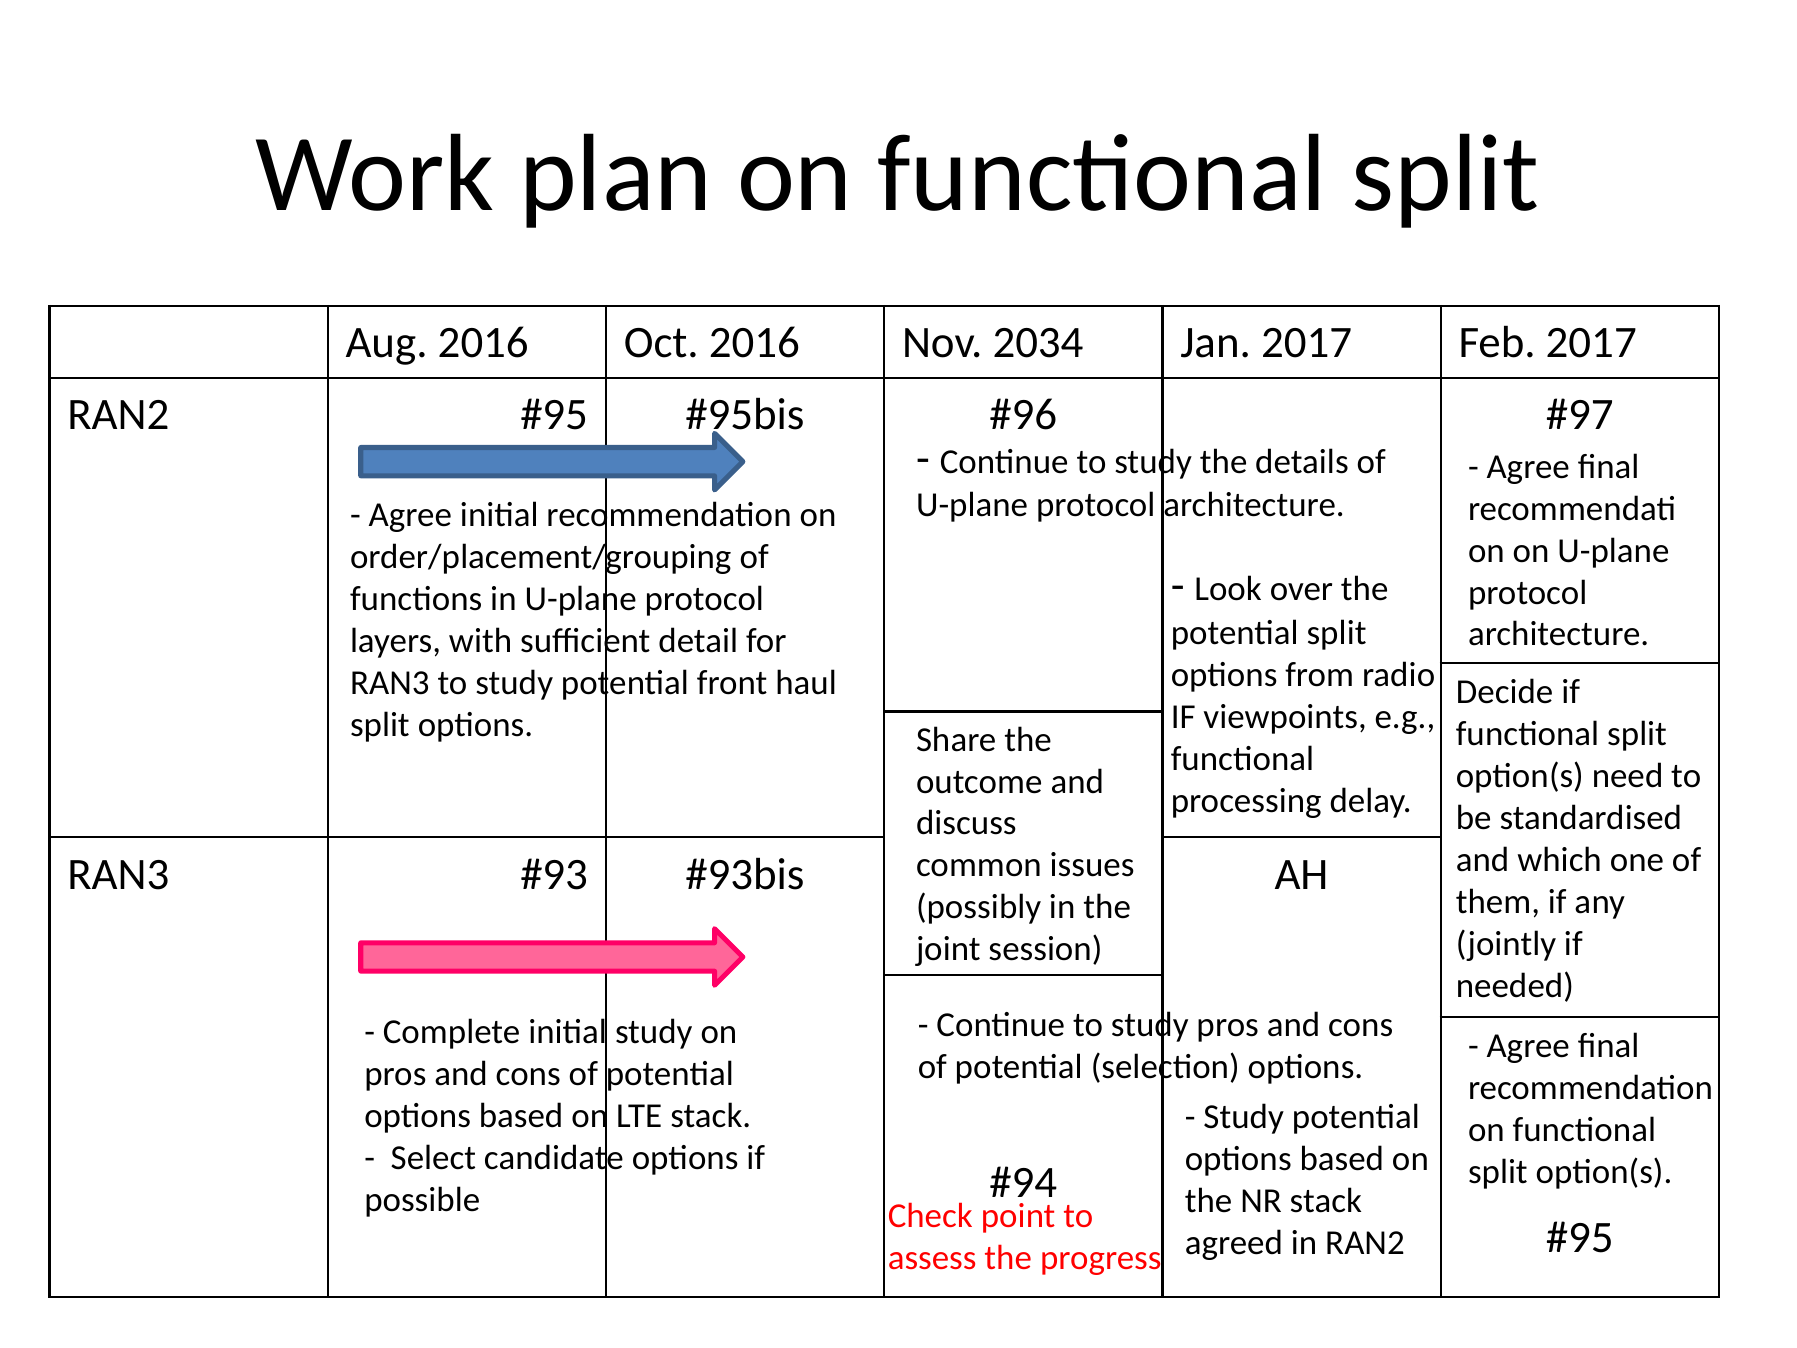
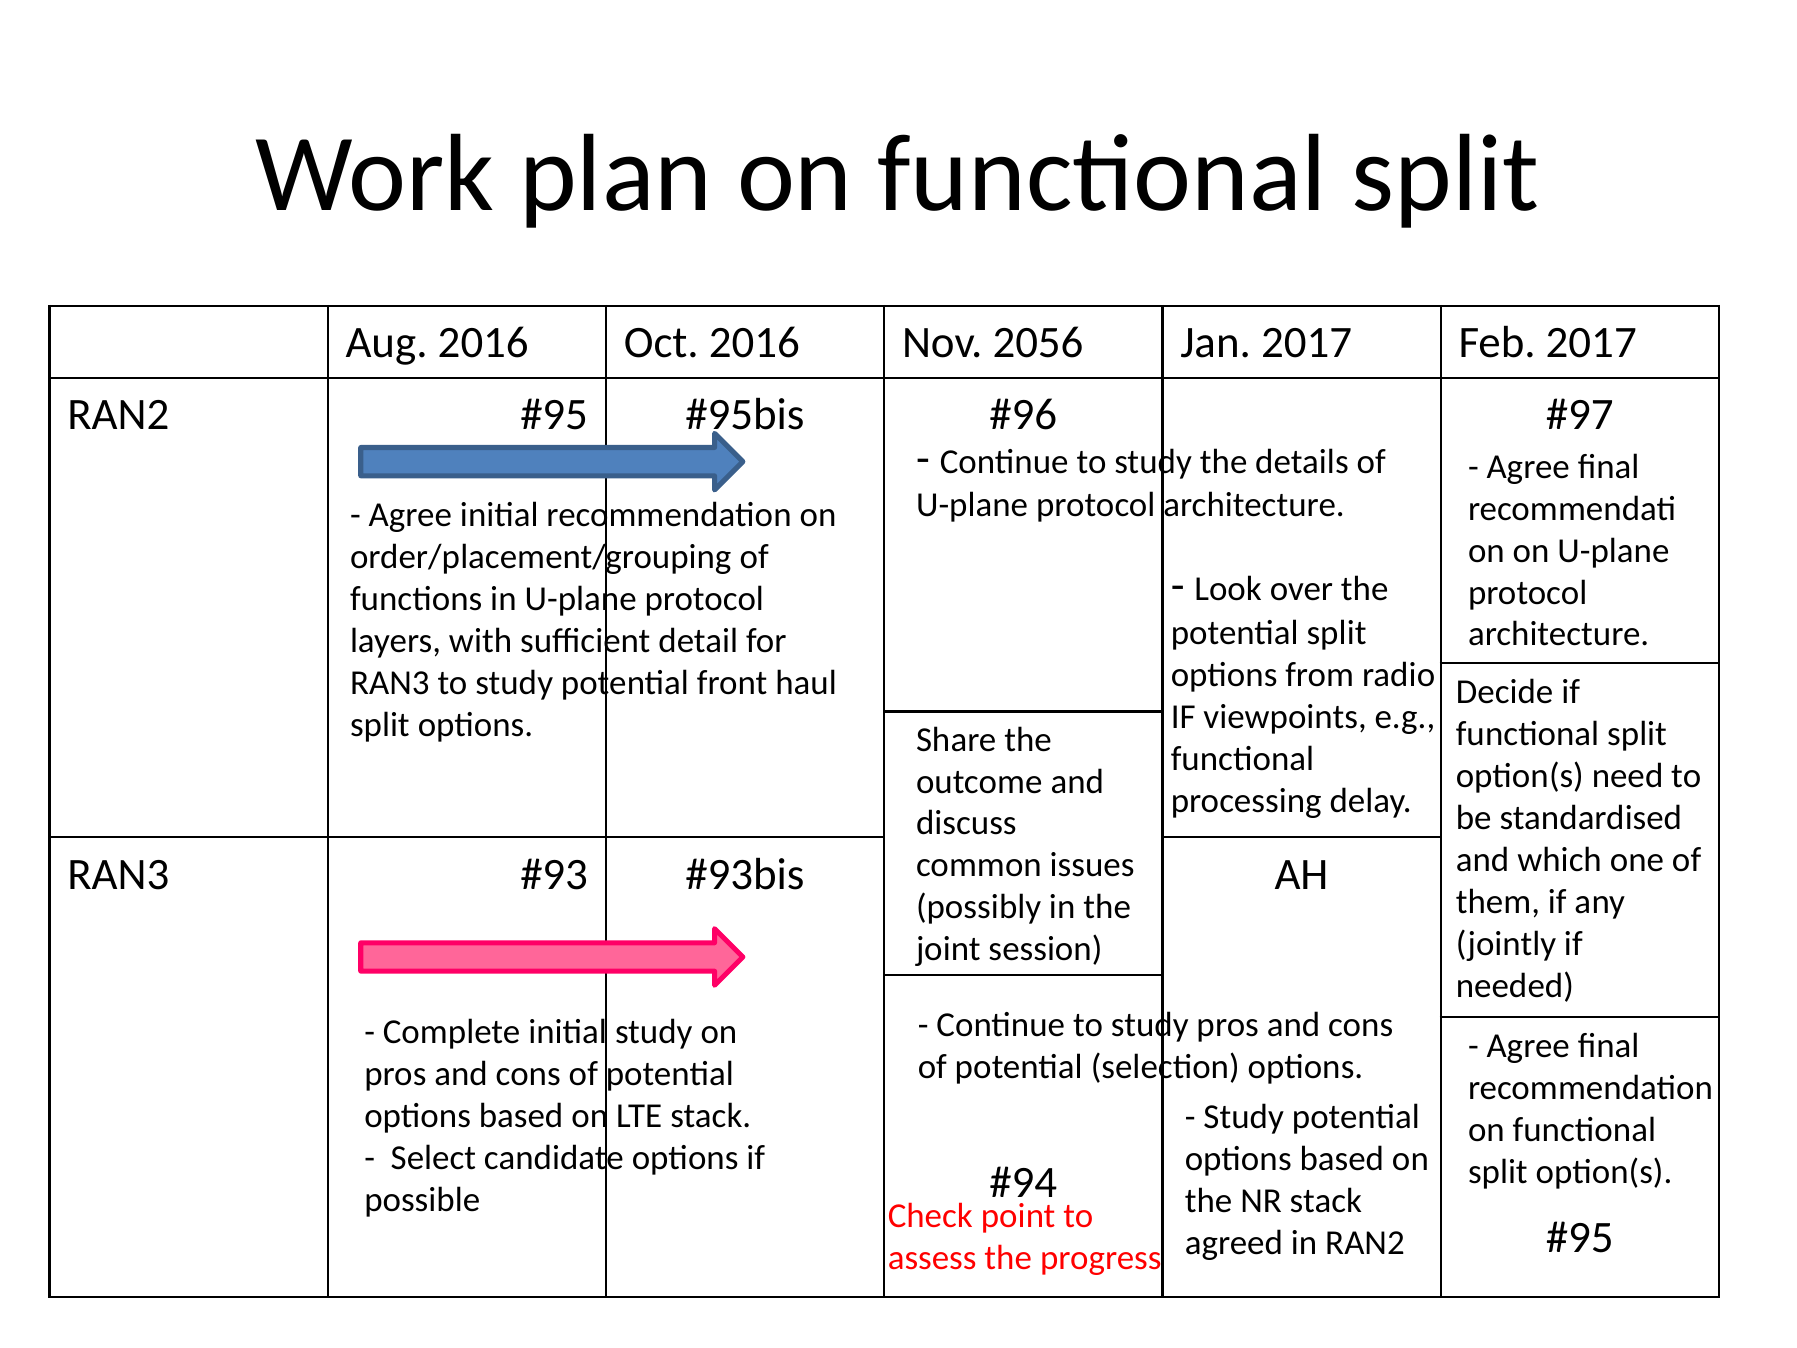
2034: 2034 -> 2056 (1038, 343)
